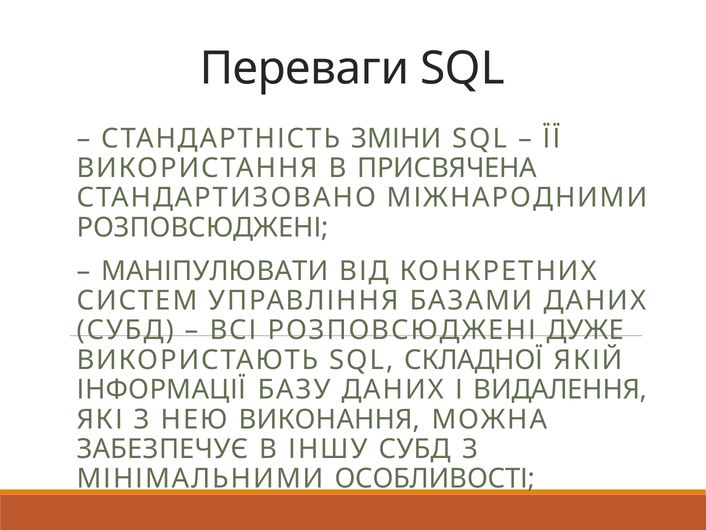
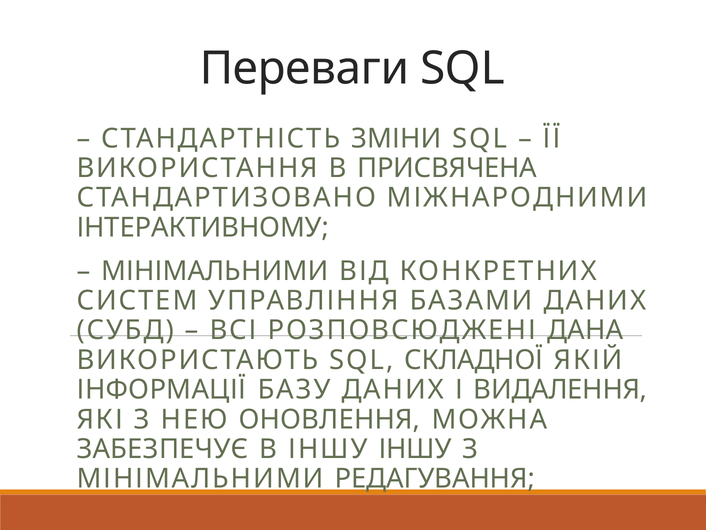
РОЗПОВСЮДЖЕНІ: РОЗПОВСЮДЖЕНІ -> ІНТЕРАКТИВНОМУ (203, 227)
МАНІПУЛЮВАТИ: МАНІПУЛЮВАТИ -> МІНІМАЛЬНИМИ (215, 271)
ДУЖЕ: ДУЖЕ -> ДАНА (585, 330)
ВИКОНАННЯ: ВИКОНАННЯ -> ОНОВЛЕННЯ (329, 419)
ІНШУ СУБД: СУБД -> ІНШУ (415, 449)
ОСОБЛИВОСТІ: ОСОБЛИВОСТІ -> РЕДАГУВАННЯ (435, 478)
